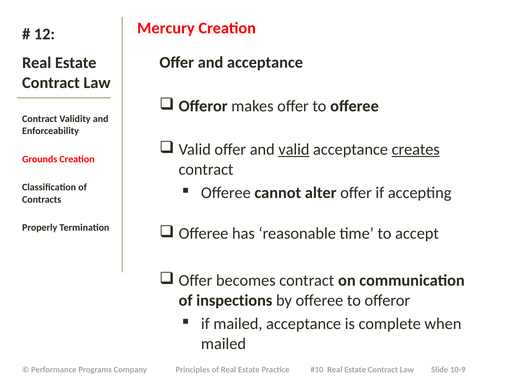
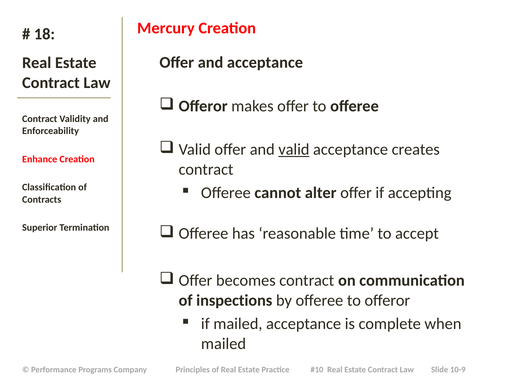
12: 12 -> 18 (44, 34)
creates underline: present -> none (416, 150)
Grounds: Grounds -> Enhance (40, 159)
Properly: Properly -> Superior (40, 228)
